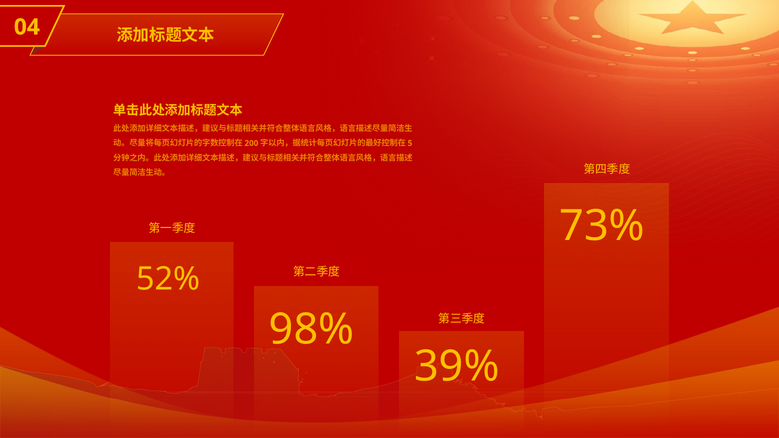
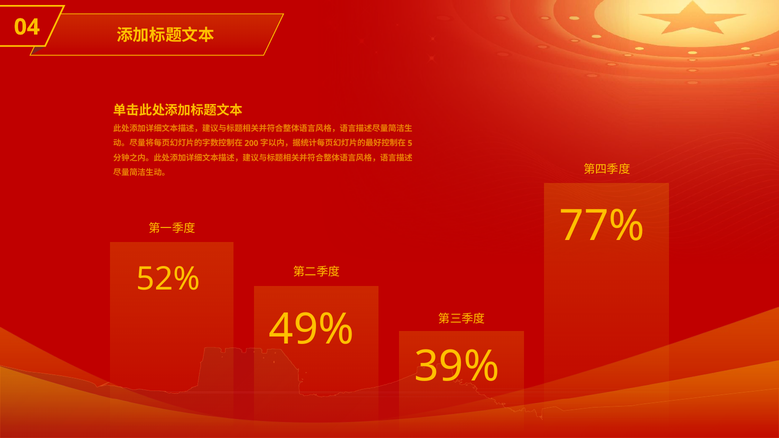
73%: 73% -> 77% (602, 226)
98%: 98% -> 49% (312, 330)
